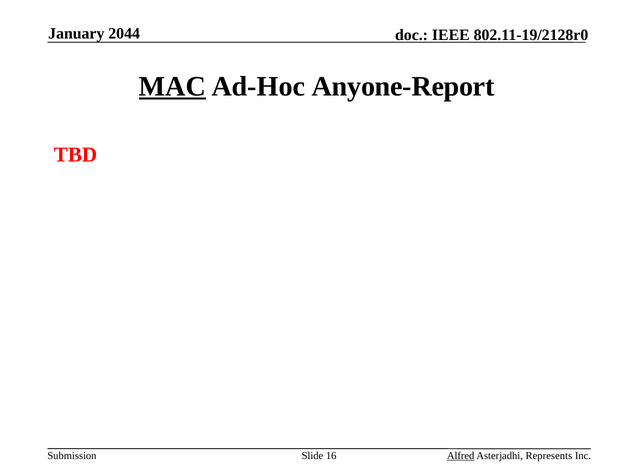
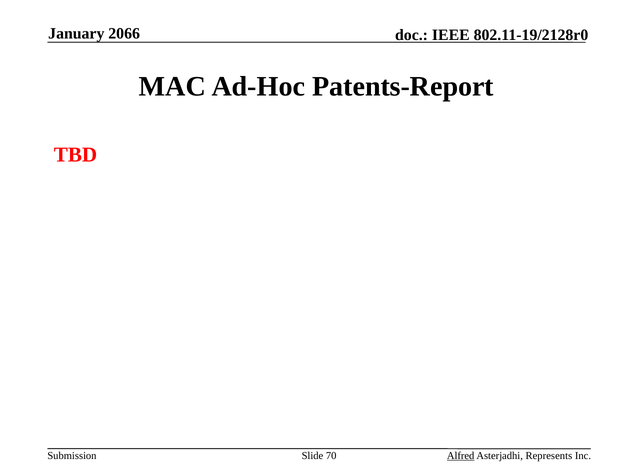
2044: 2044 -> 2066 (124, 34)
MAC underline: present -> none (172, 86)
Anyone-Report: Anyone-Report -> Patents-Report (403, 86)
16: 16 -> 70 (331, 455)
